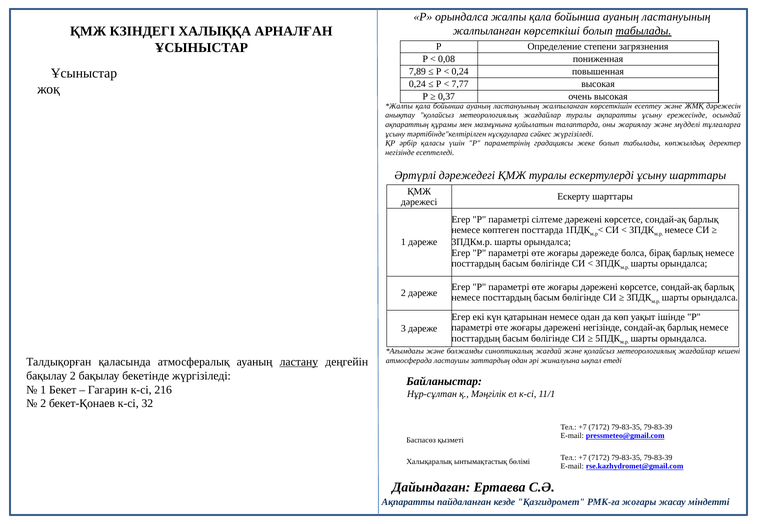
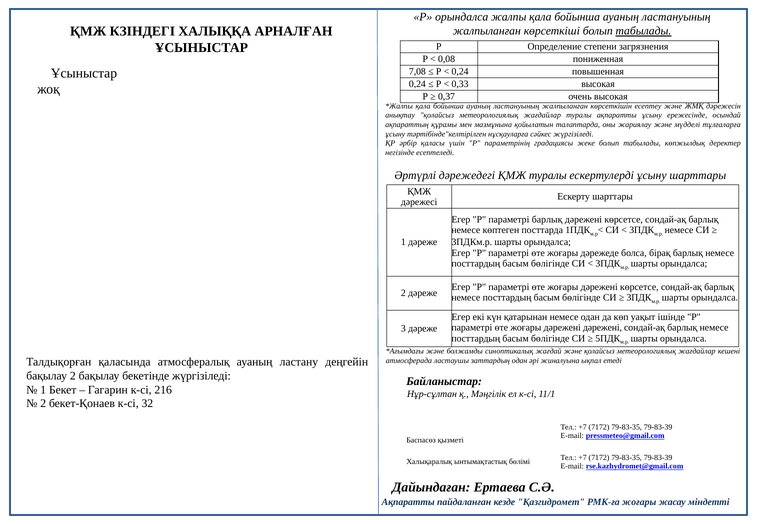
7,89: 7,89 -> 7,08 (417, 72)
7,77: 7,77 -> 0,33 (460, 84)
параметрі сілтеме: сілтеме -> барлық (547, 219)
дәрежені негізінде: негізінде -> дәрежені (602, 328)
ластану underline: present -> none (299, 362)
